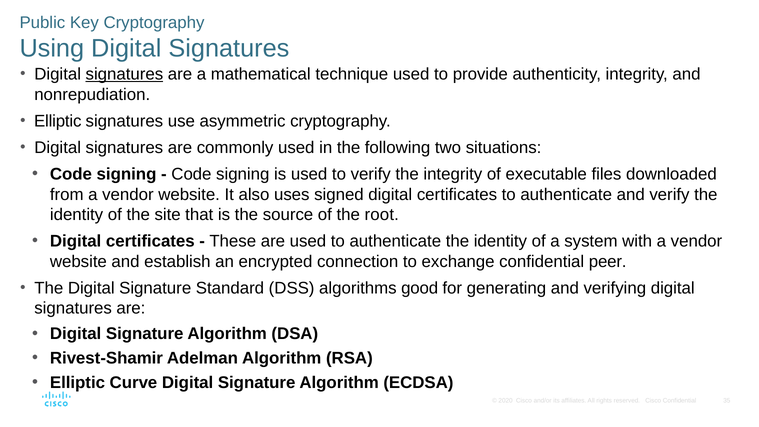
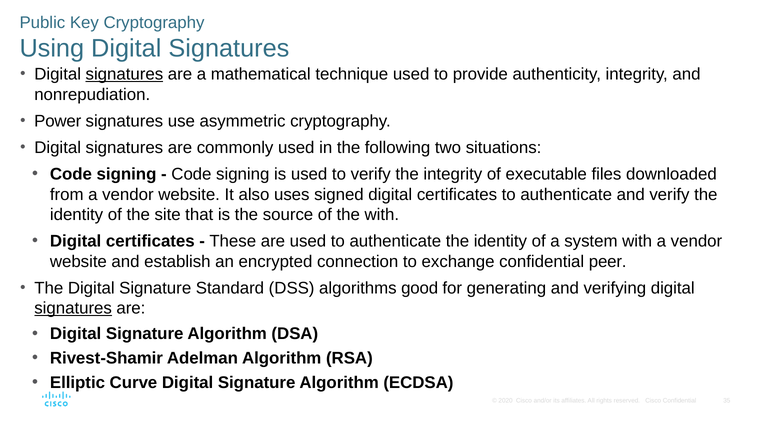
Elliptic: Elliptic -> Power (58, 121)
the root: root -> with (382, 215)
signatures underline: none -> present (73, 308)
